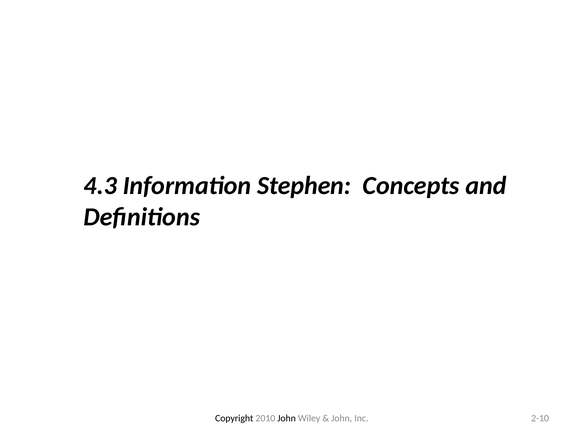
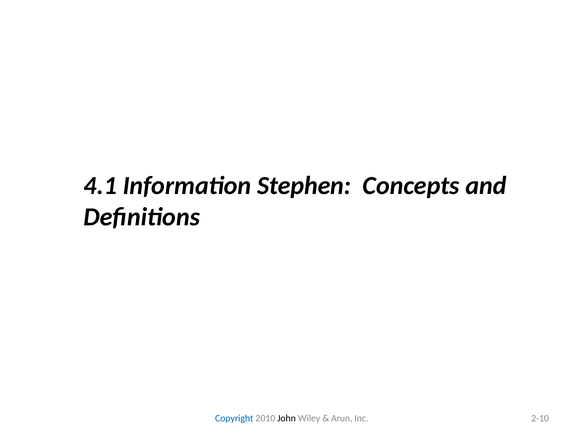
4.3: 4.3 -> 4.1 (100, 186)
Copyright colour: black -> blue (234, 418)
John: John -> Arun (342, 418)
